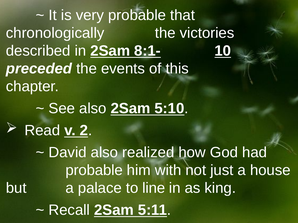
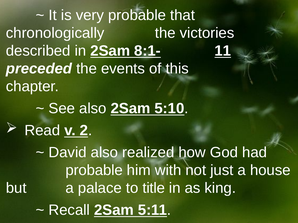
10: 10 -> 11 (223, 51)
line: line -> title (154, 189)
